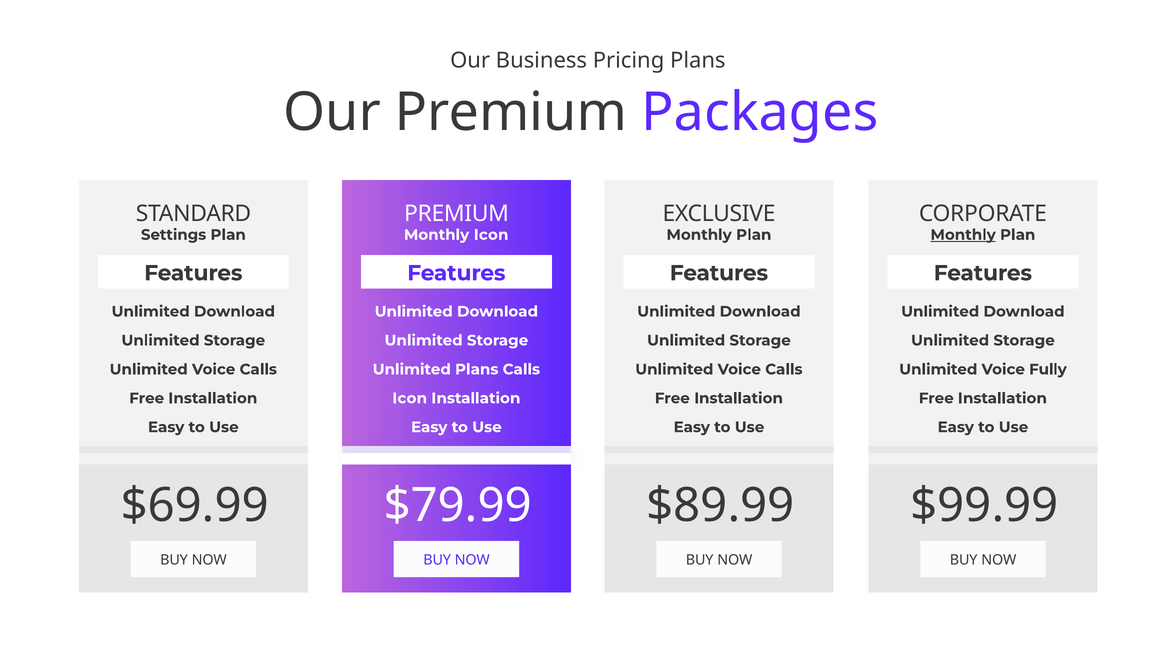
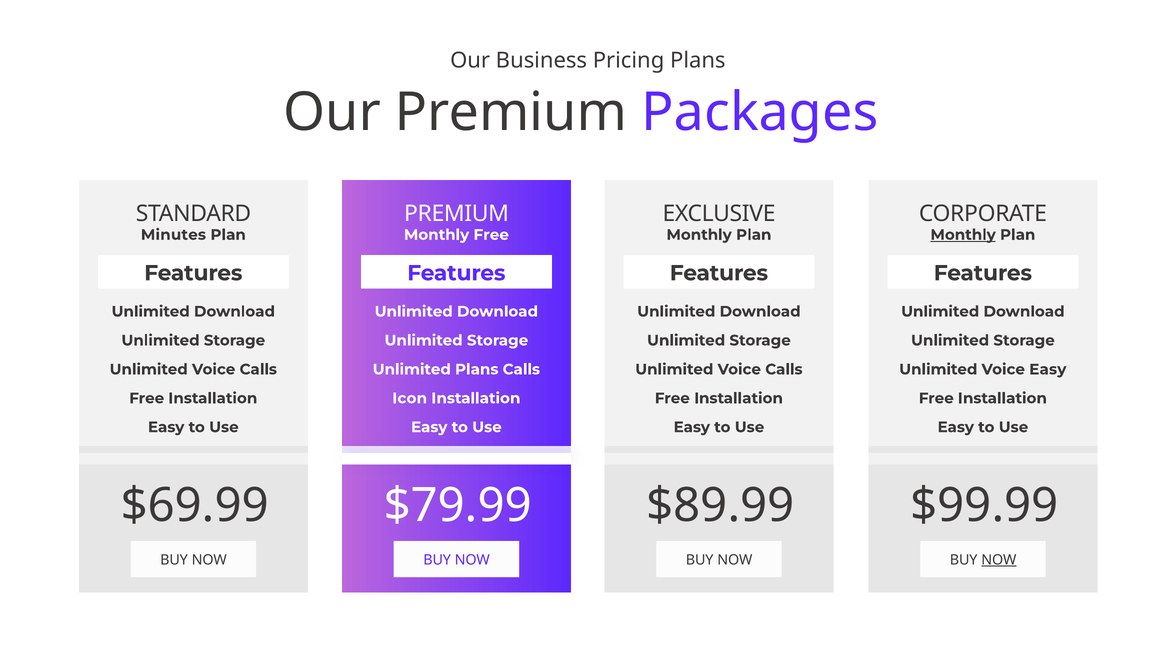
Settings: Settings -> Minutes (173, 235)
Monthly Icon: Icon -> Free (491, 235)
Voice Fully: Fully -> Easy (1048, 370)
NOW underline: none -> present (999, 560)
